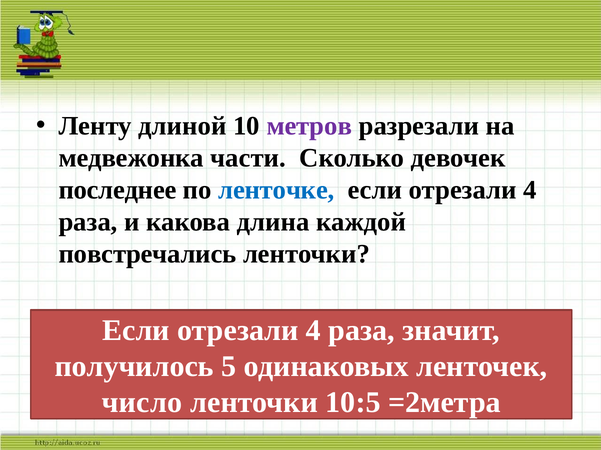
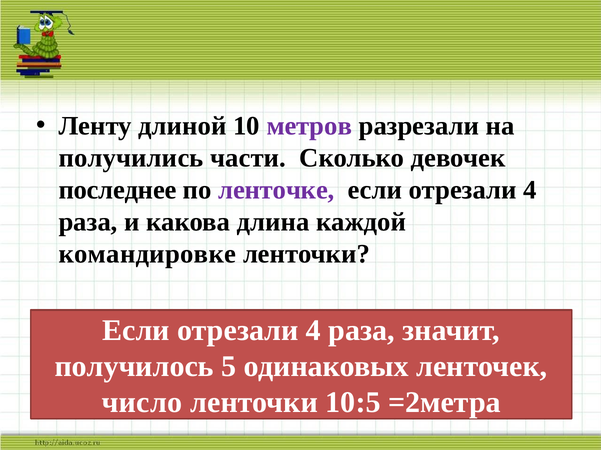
медвежонка: медвежонка -> получились (131, 158)
ленточке colour: blue -> purple (276, 190)
повстречались: повстречались -> командировке (147, 254)
